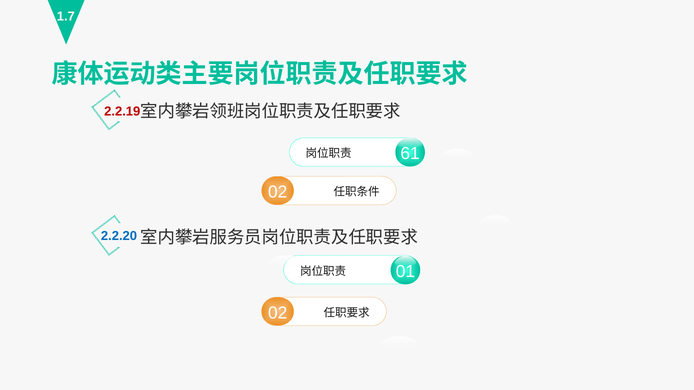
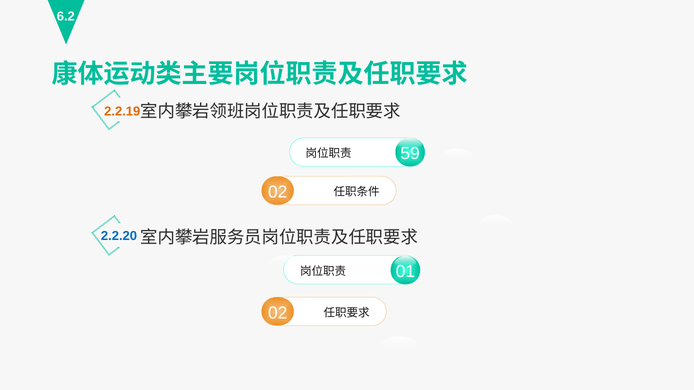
1.7: 1.7 -> 6.2 (66, 17)
2.2.19 colour: red -> orange (122, 112)
61: 61 -> 59 (410, 154)
